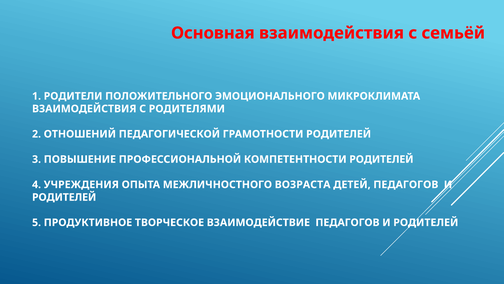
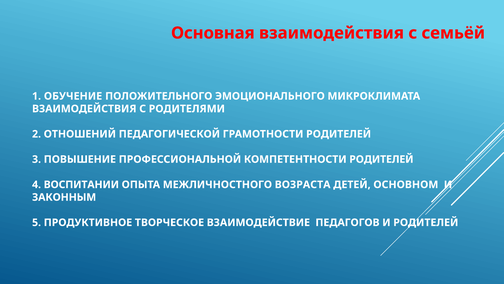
РОДИТЕЛИ: РОДИТЕЛИ -> ОБУЧЕНИЕ (73, 96)
УЧРЕЖДЕНИЯ: УЧРЕЖДЕНИЯ -> ВОСПИТАНИИ (81, 184)
ДЕТЕЙ ПЕДАГОГОВ: ПЕДАГОГОВ -> ОСНОВНОМ (406, 184)
РОДИТЕЛЕЙ: РОДИТЕЛЕЙ -> ЗАКОННЫМ (64, 197)
